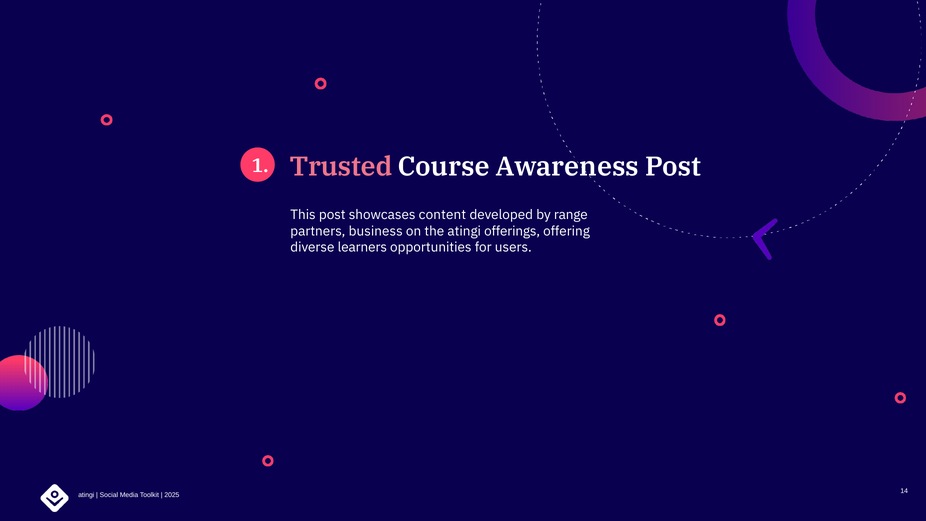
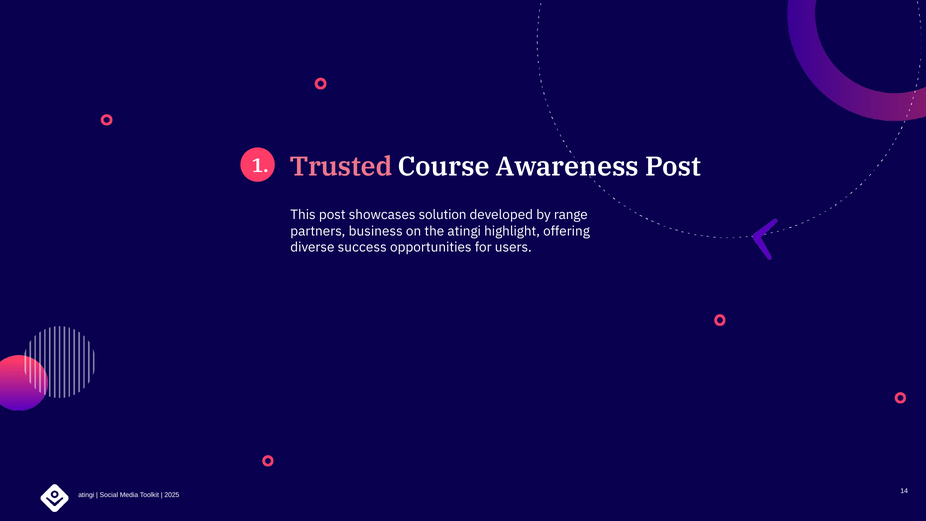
content: content -> solution (443, 215)
offerings: offerings -> highlight (512, 231)
learners: learners -> success (362, 247)
